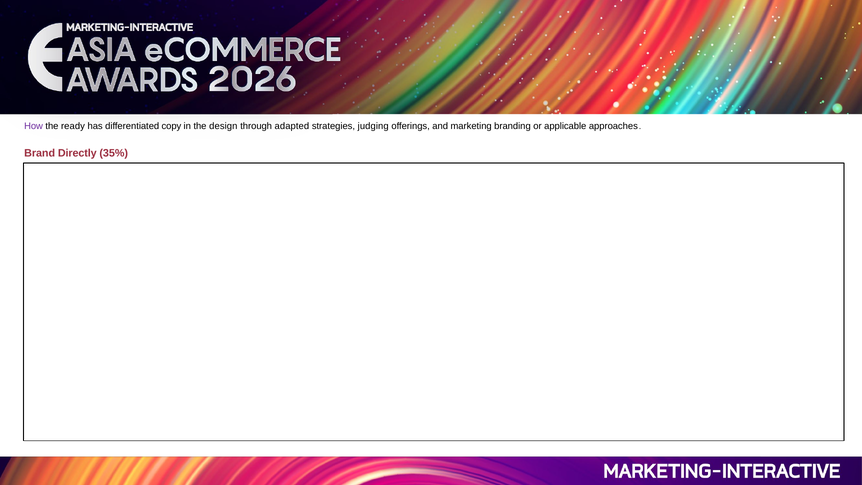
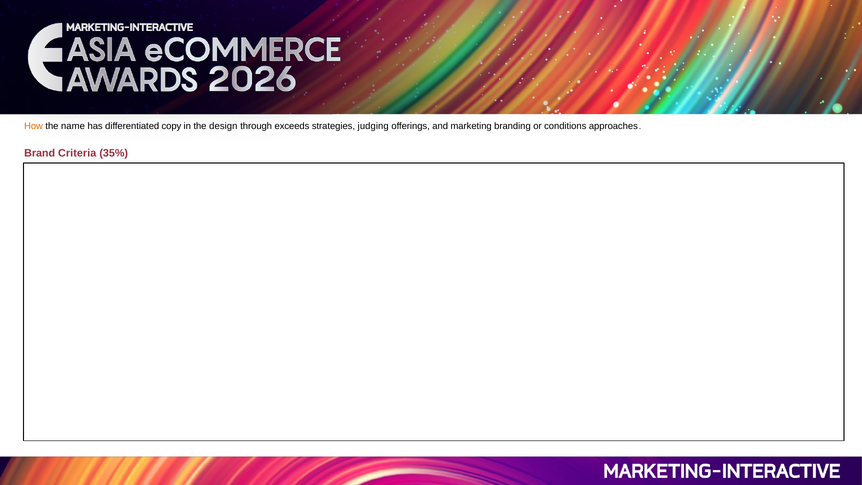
How colour: purple -> orange (34, 126)
ready: ready -> name (73, 126)
adapted: adapted -> exceeds (292, 126)
applicable: applicable -> conditions (565, 126)
Directly: Directly -> Criteria (77, 153)
